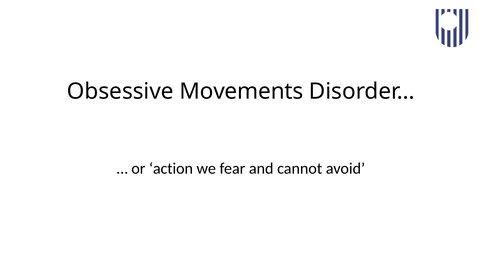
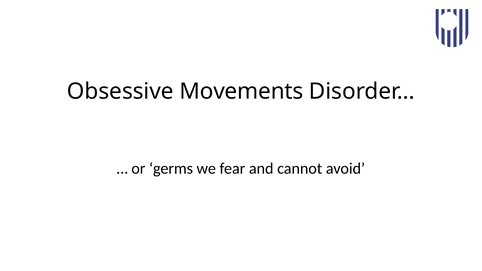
action: action -> germs (171, 169)
